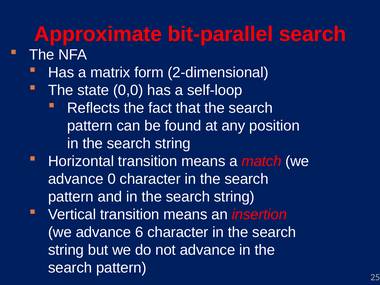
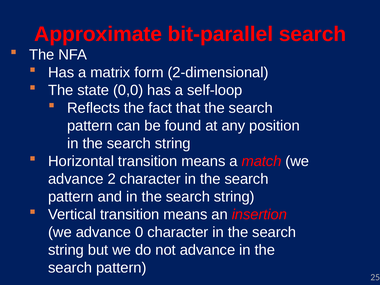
0: 0 -> 2 (112, 179)
6: 6 -> 0 (139, 232)
